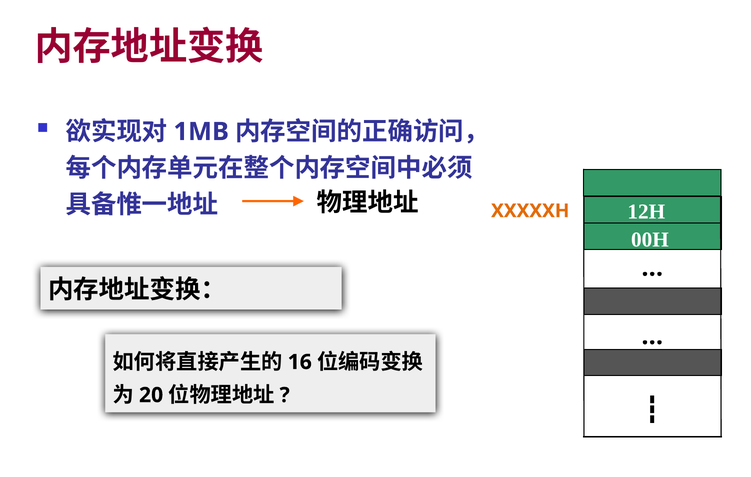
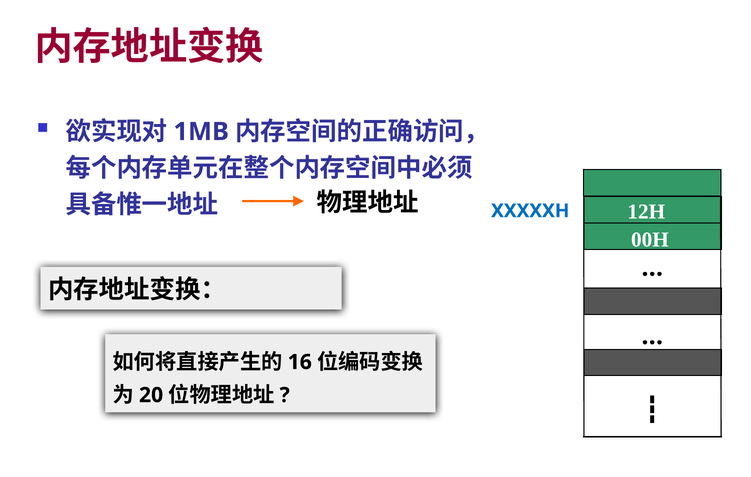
XXXXXH colour: orange -> blue (530, 211)
